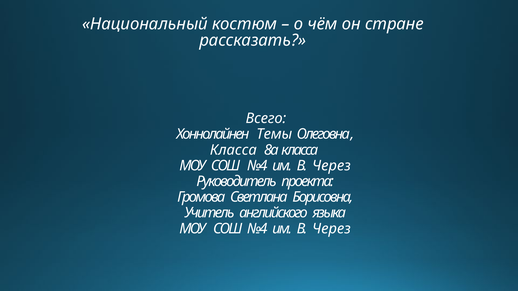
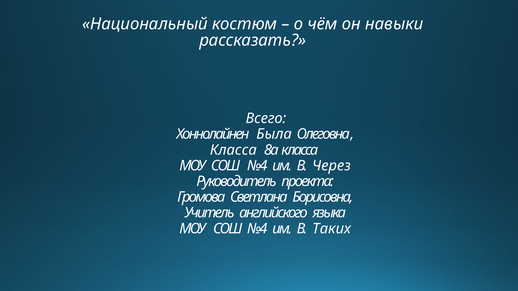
стране: стране -> навыки (394, 24)
Темы: Темы -> Была (274, 134)
Через: Через -> Таких (331, 229)
